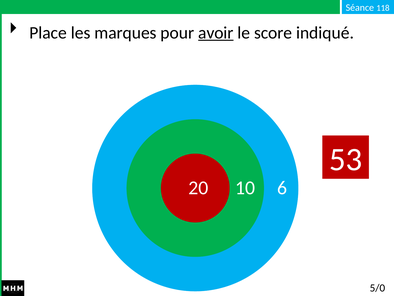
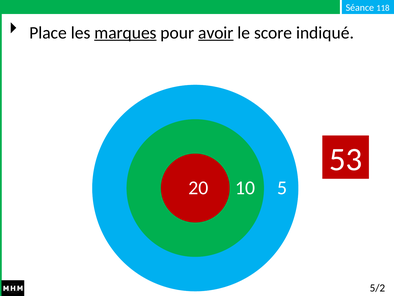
marques underline: none -> present (125, 33)
6: 6 -> 5 (282, 188)
5/0: 5/0 -> 5/2 (377, 287)
